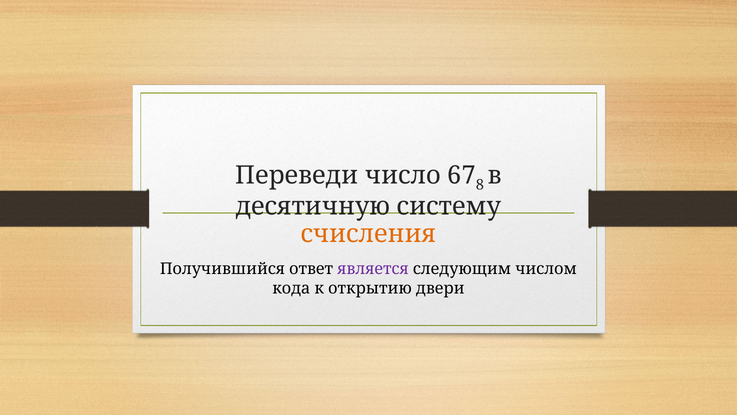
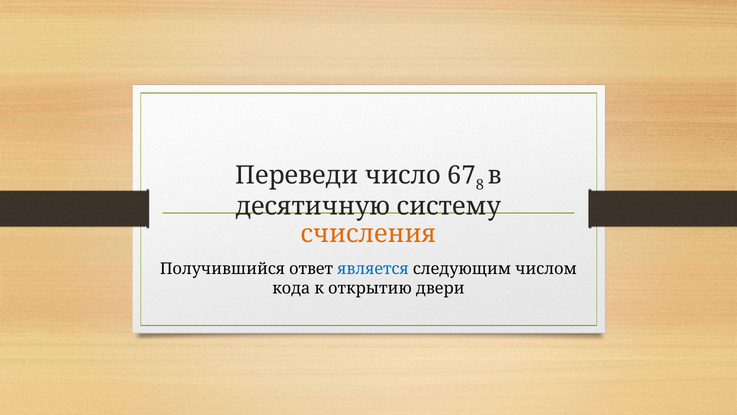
является colour: purple -> blue (373, 269)
